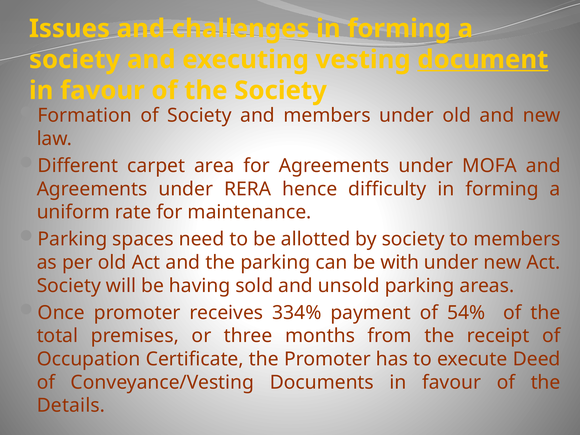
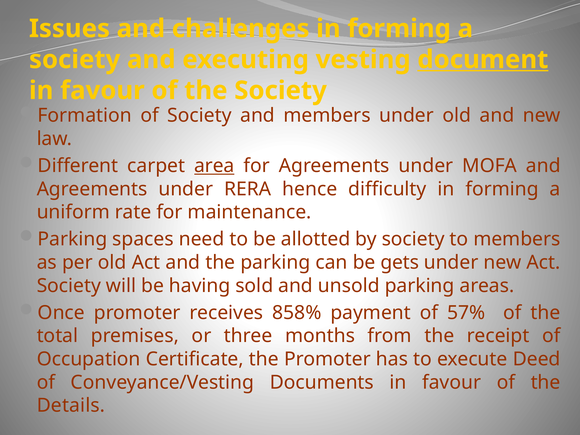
area underline: none -> present (214, 166)
with: with -> gets (400, 262)
334%: 334% -> 858% (297, 313)
54%: 54% -> 57% (466, 313)
